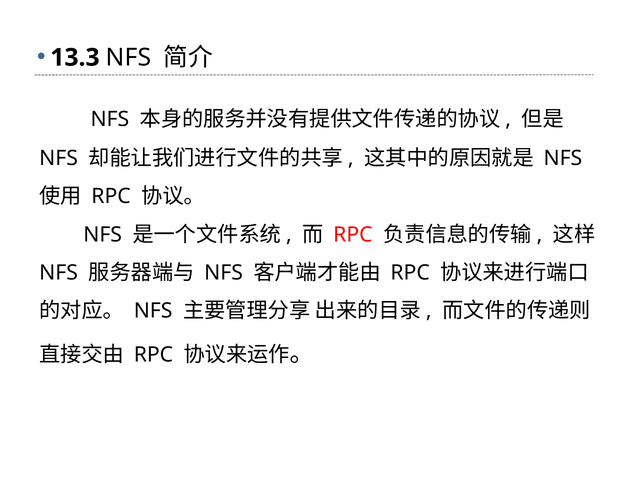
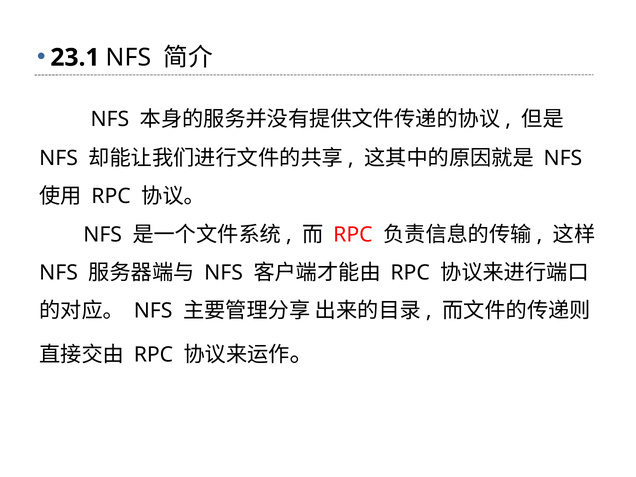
13.3: 13.3 -> 23.1 (75, 58)
